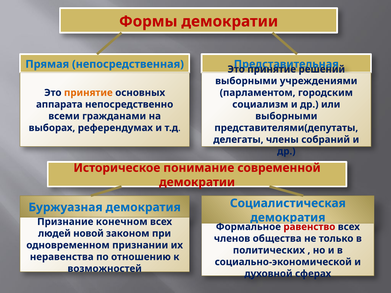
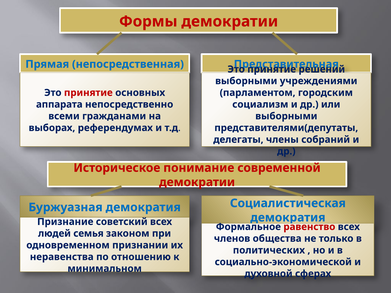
принятие colour: orange -> red (88, 93)
конечном: конечном -> советский (122, 222)
новой: новой -> семья (88, 234)
возможностей: возможностей -> минимальном (105, 269)
